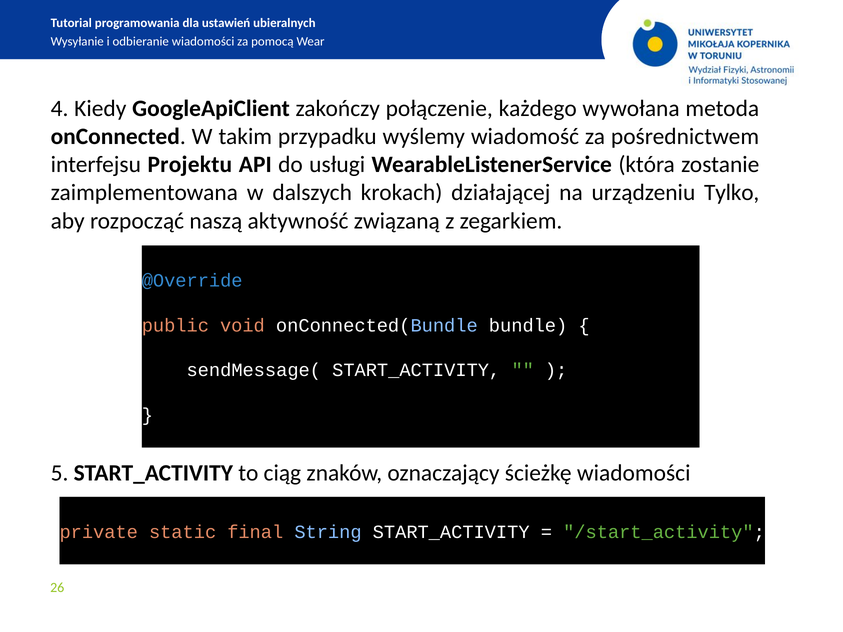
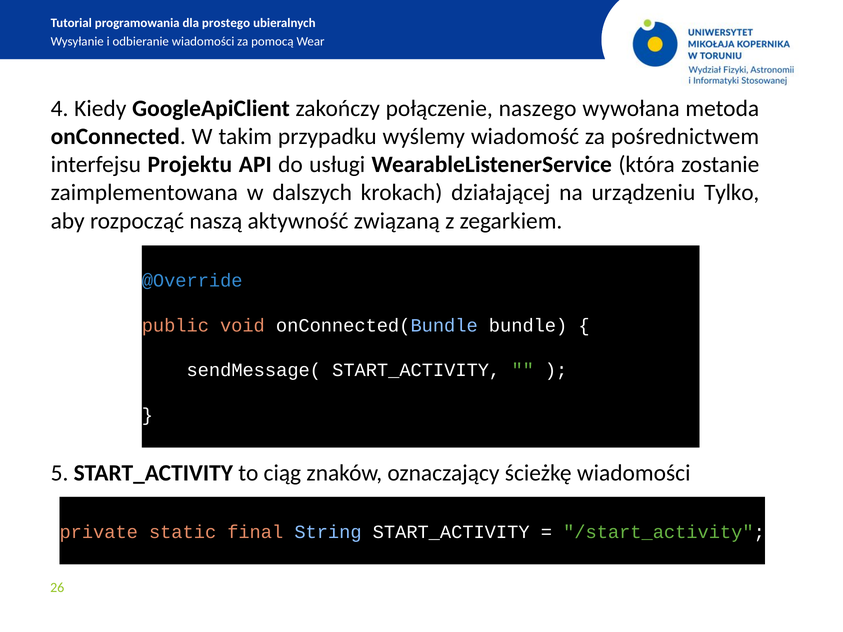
ustawień: ustawień -> prostego (226, 23)
każdego: każdego -> naszego (538, 108)
